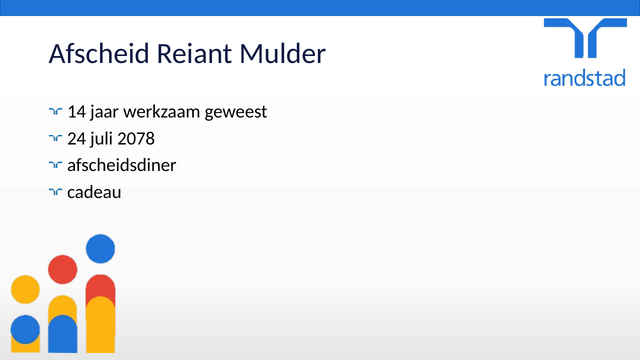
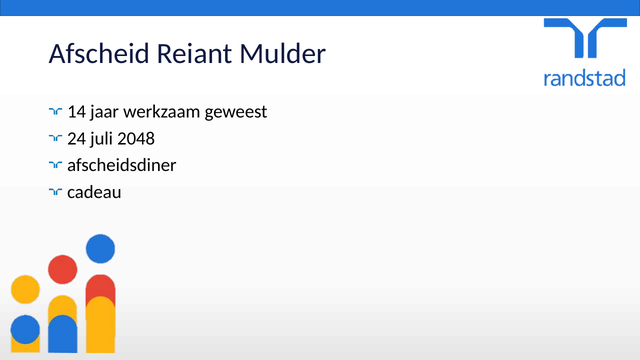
2078: 2078 -> 2048 (136, 138)
